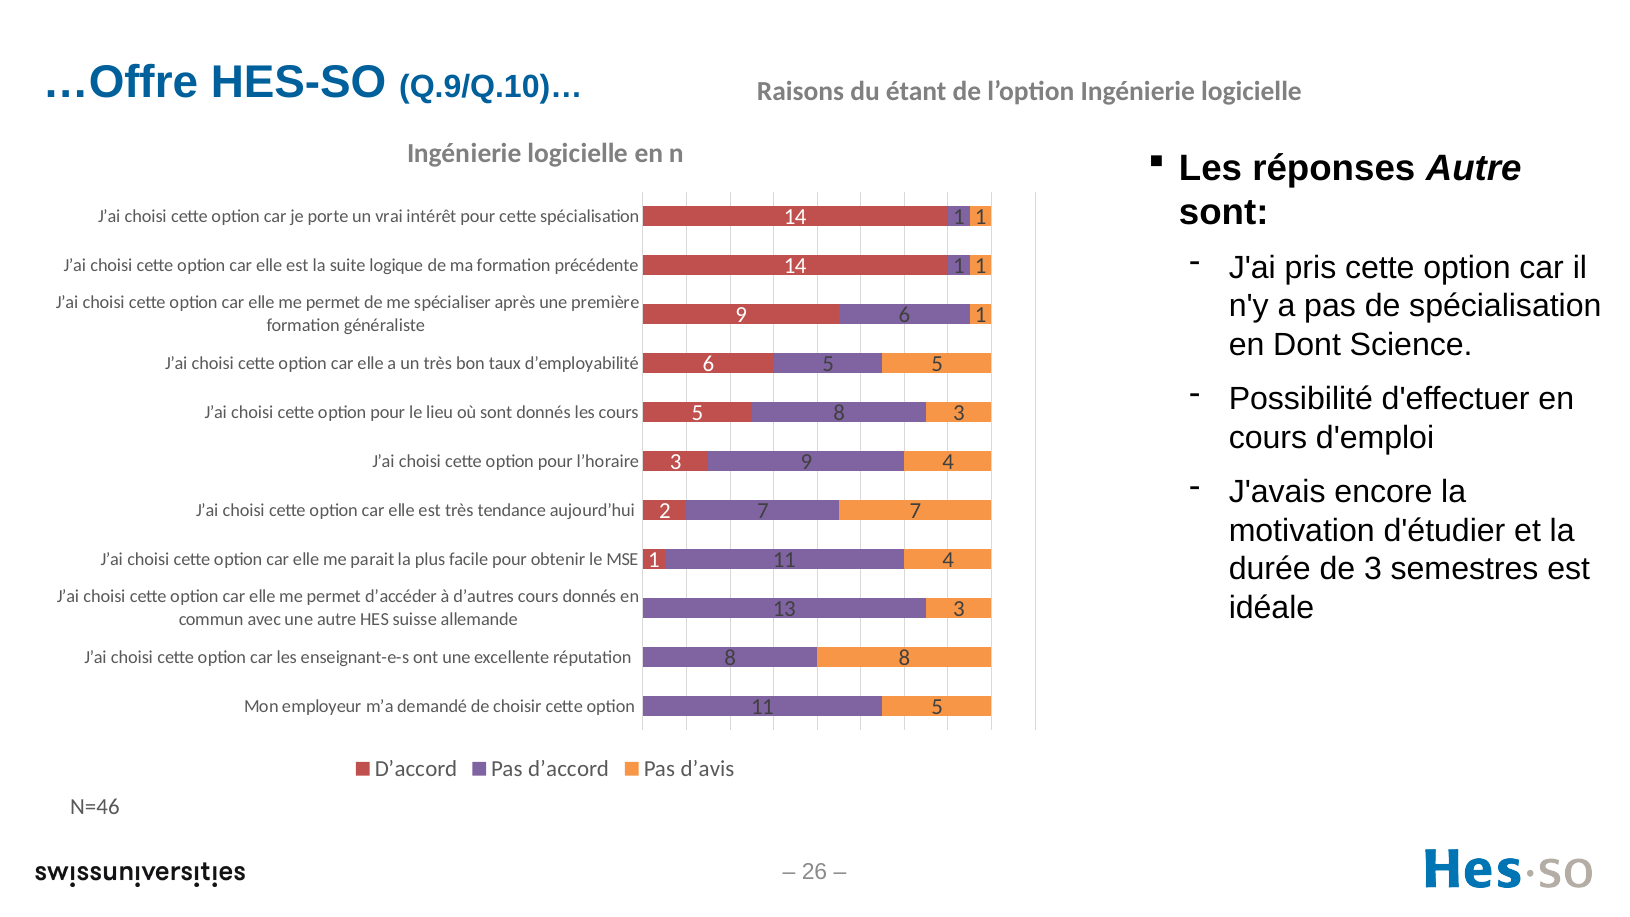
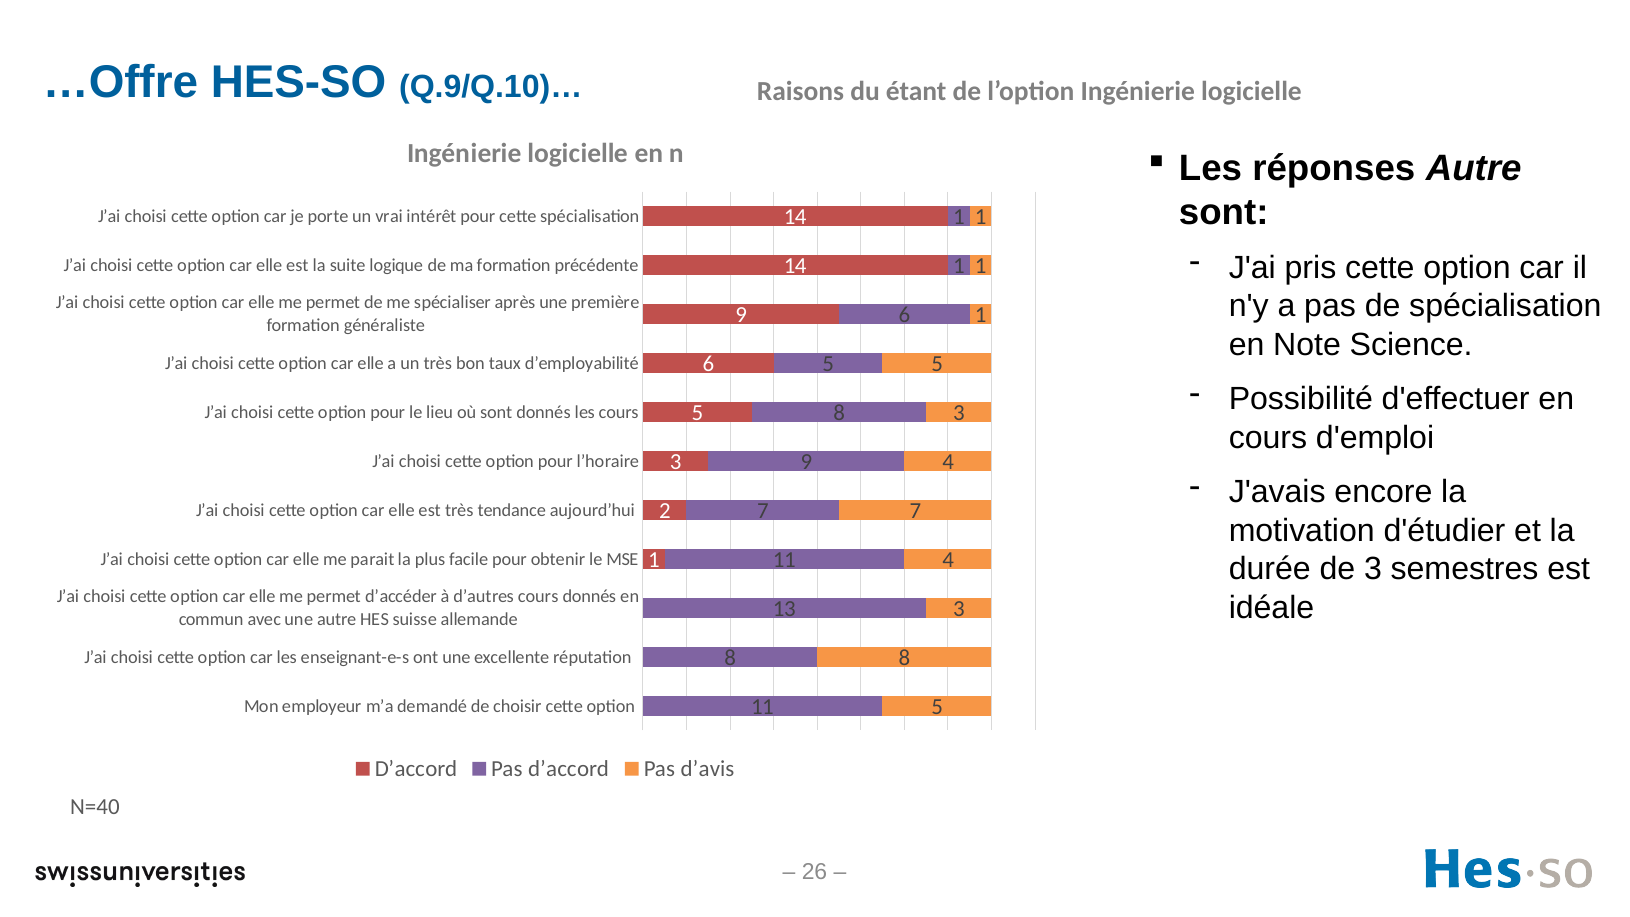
Dont: Dont -> Note (1307, 344)
N=46: N=46 -> N=40 (95, 807)
